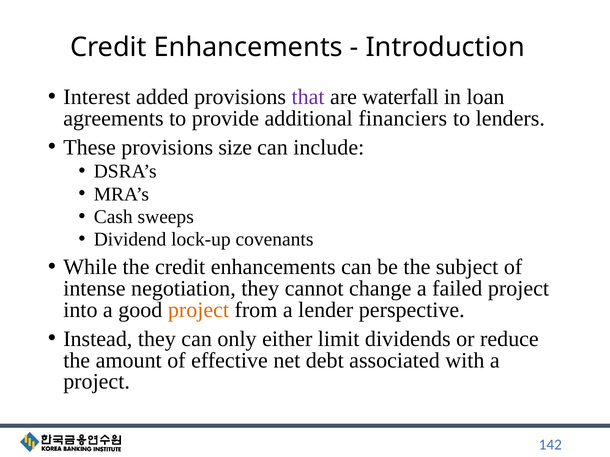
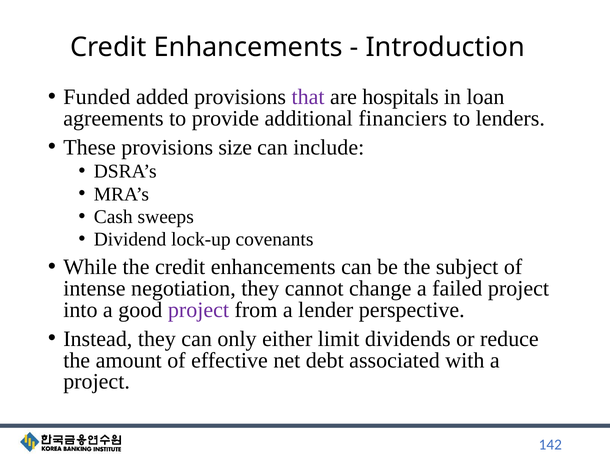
Interest: Interest -> Funded (97, 97)
waterfall: waterfall -> hospitals (400, 97)
project colour: orange -> purple (198, 310)
